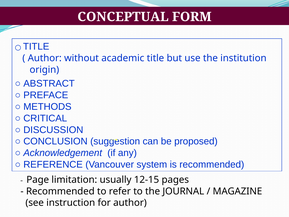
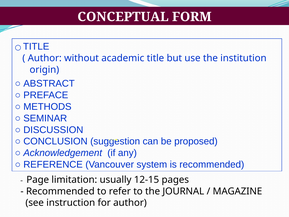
CRITICAL: CRITICAL -> SEMINAR (45, 118)
